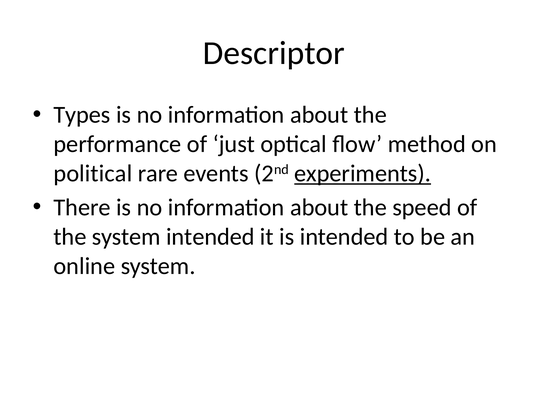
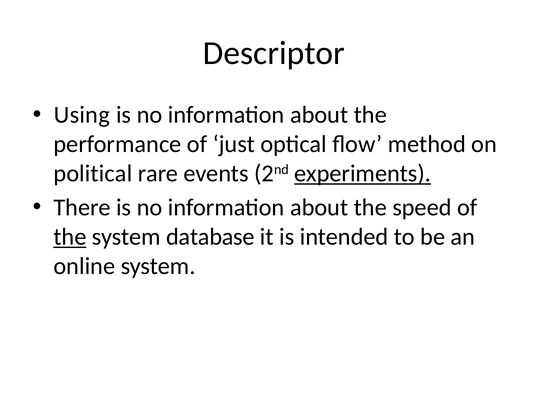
Types: Types -> Using (82, 115)
the underline: none -> present (70, 237)
system intended: intended -> database (210, 237)
